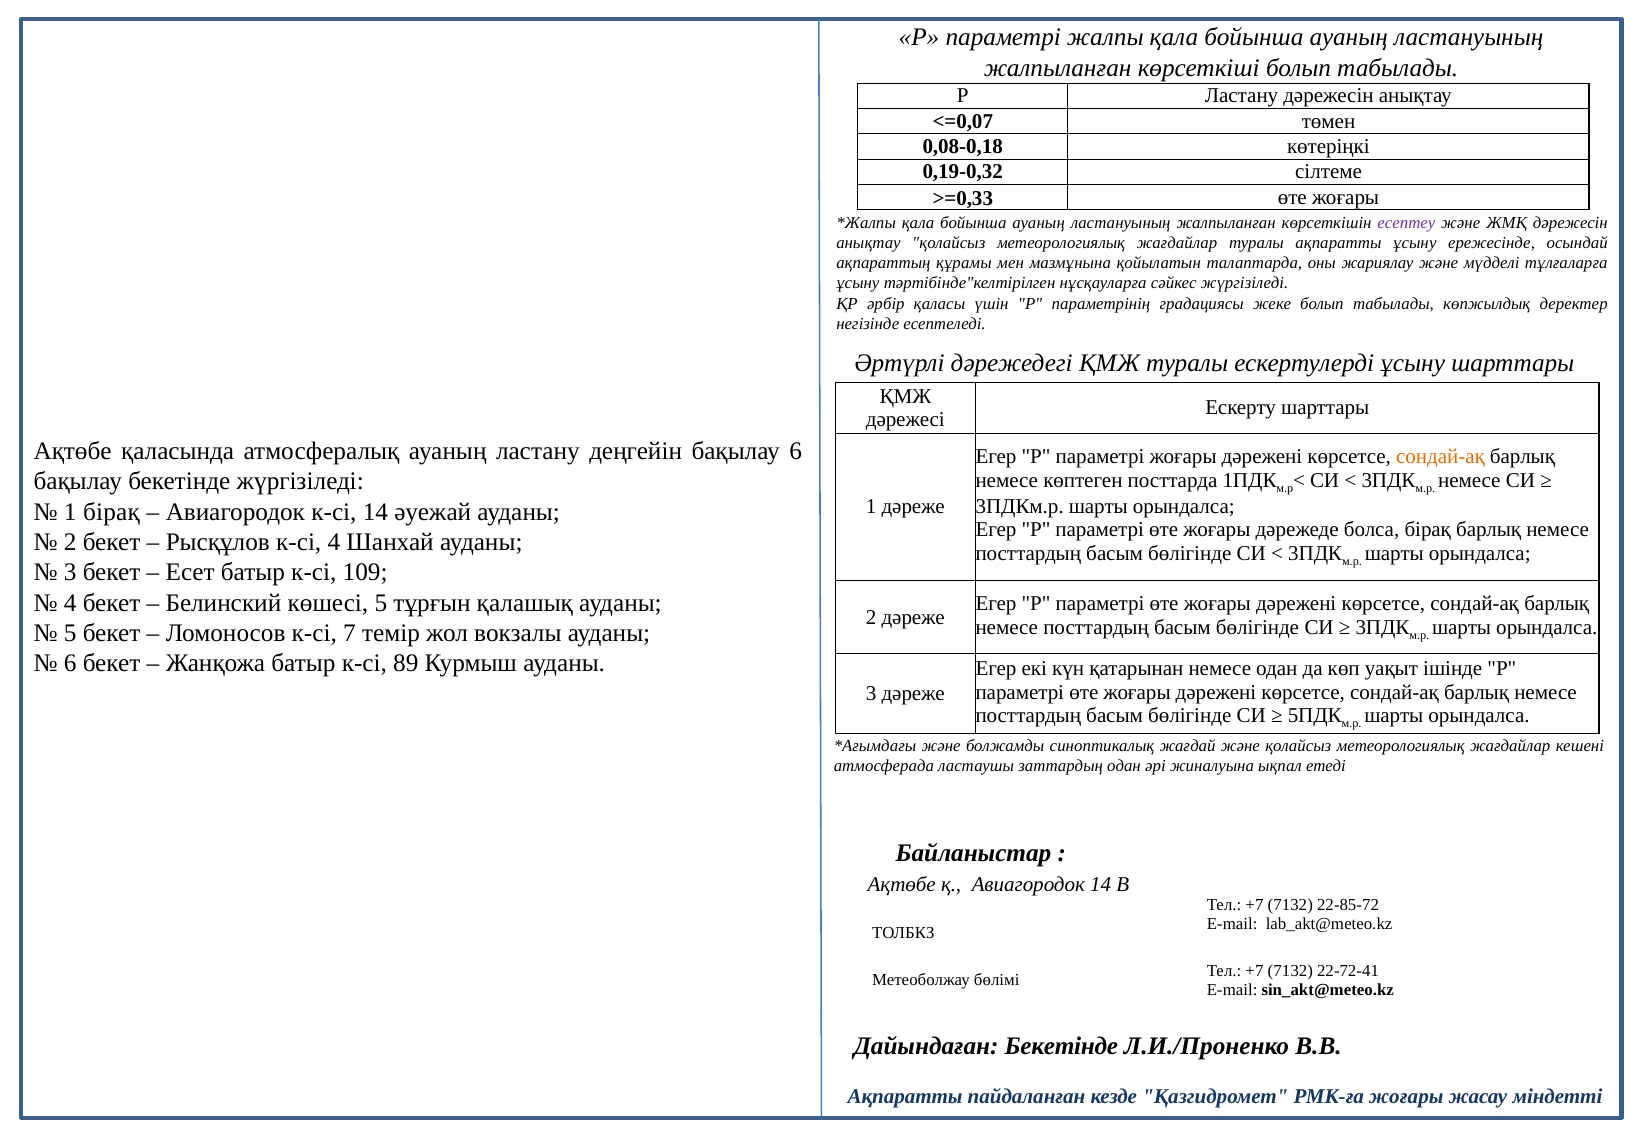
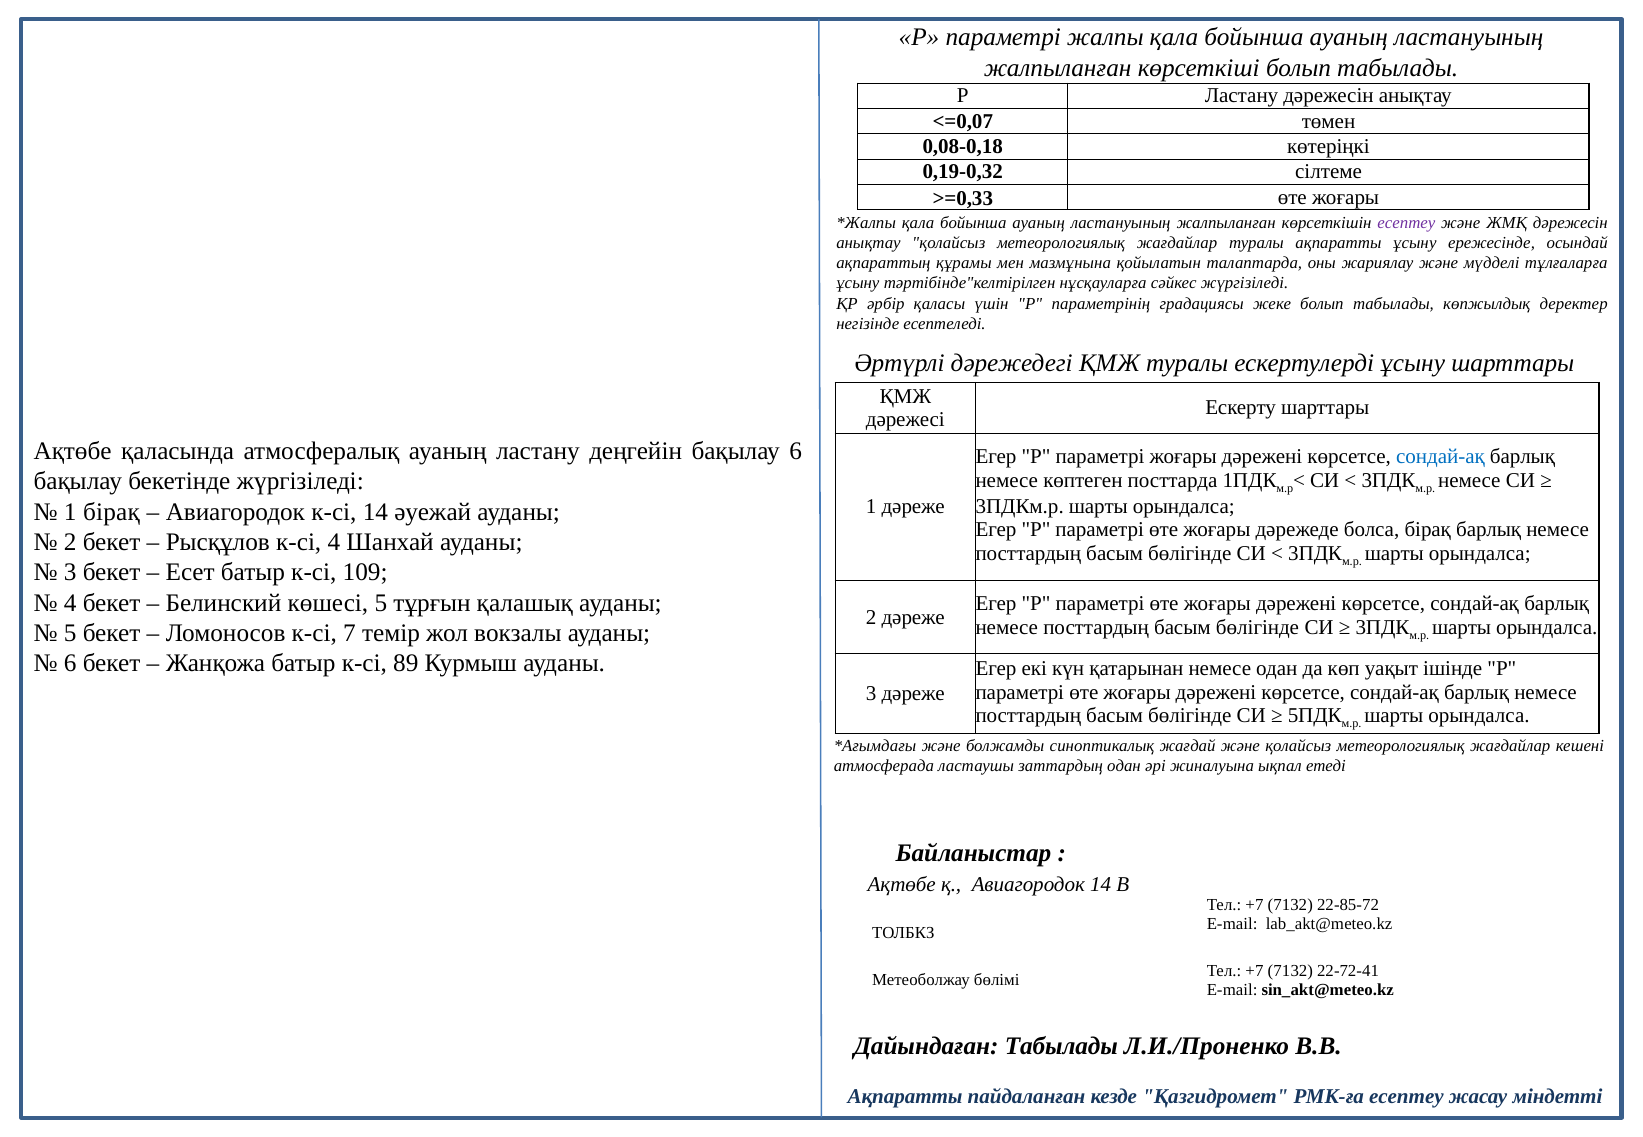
сондай-ақ colour: orange -> blue (1440, 457)
Дайындаған Бекетінде: Бекетінде -> Табылады (1061, 1046)
РМК-ға жоғары: жоғары -> есептеу (1406, 1097)
